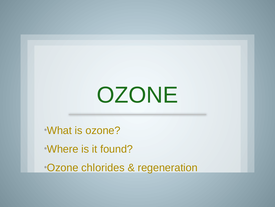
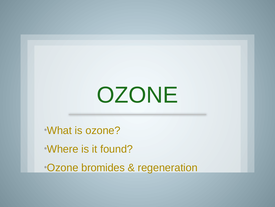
chlorides: chlorides -> bromides (103, 167)
